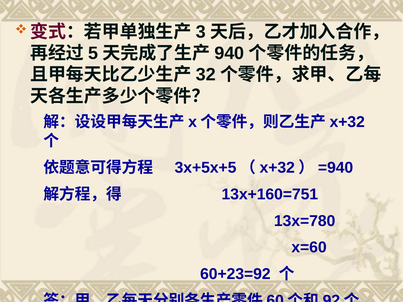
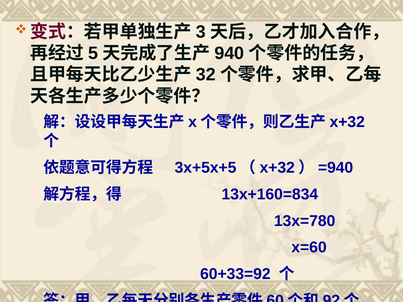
13x+160=751: 13x+160=751 -> 13x+160=834 (270, 194)
60+23=92: 60+23=92 -> 60+33=92 (235, 274)
